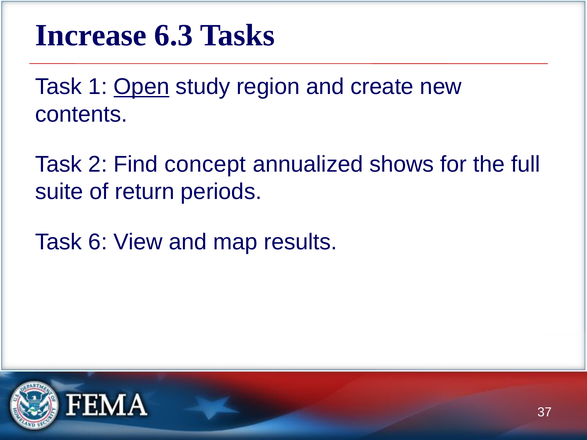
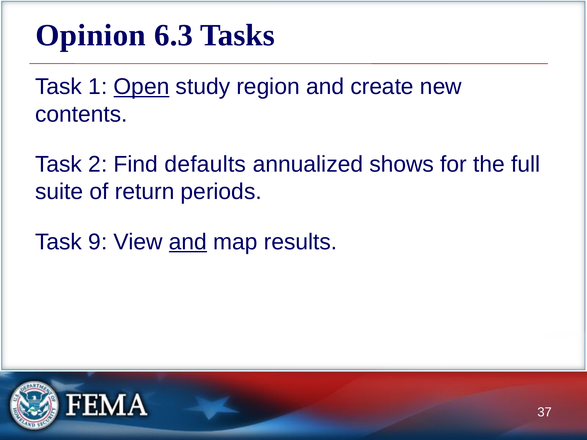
Increase: Increase -> Opinion (91, 35)
concept: concept -> defaults (205, 164)
6: 6 -> 9 (98, 242)
and underline: none -> present (188, 242)
